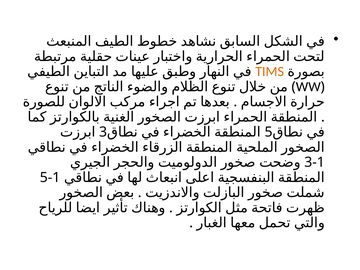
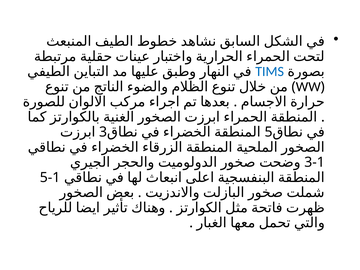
TIMS colour: orange -> blue (270, 72)
